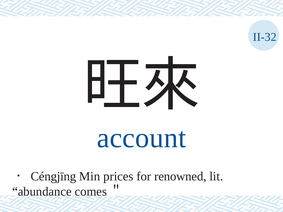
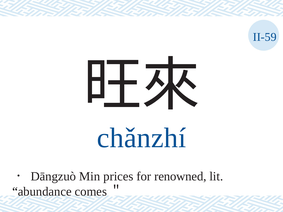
II-32: II-32 -> II-59 (265, 37)
account: account -> chǎnzhí (141, 138)
Céngjīng: Céngjīng -> Dāngzuò (53, 177)
